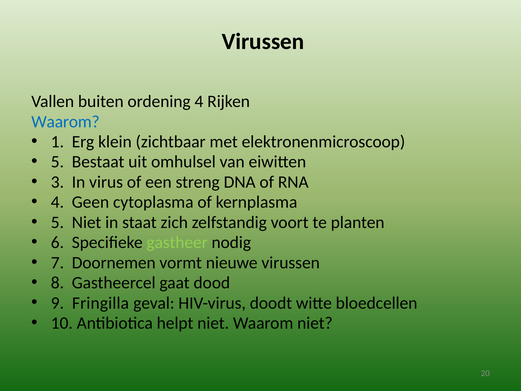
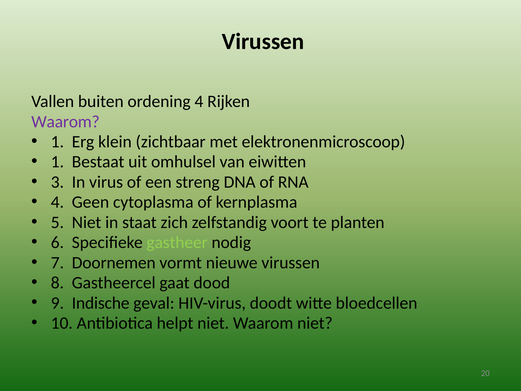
Waarom colour: blue -> purple (65, 122)
5: 5 -> 1 (57, 162)
Fringilla: Fringilla -> Indische (101, 303)
